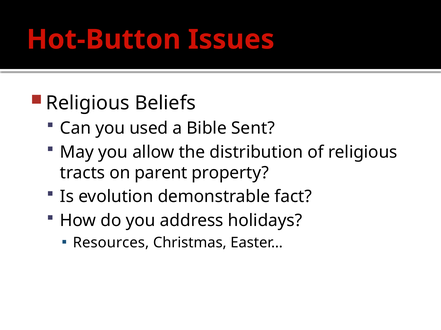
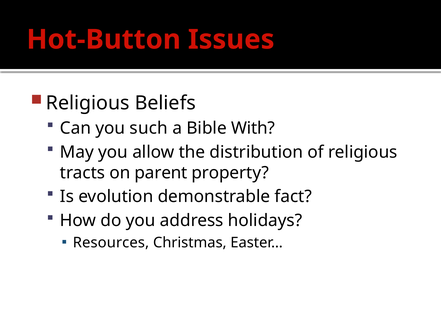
used: used -> such (149, 128)
Sent: Sent -> With (253, 128)
